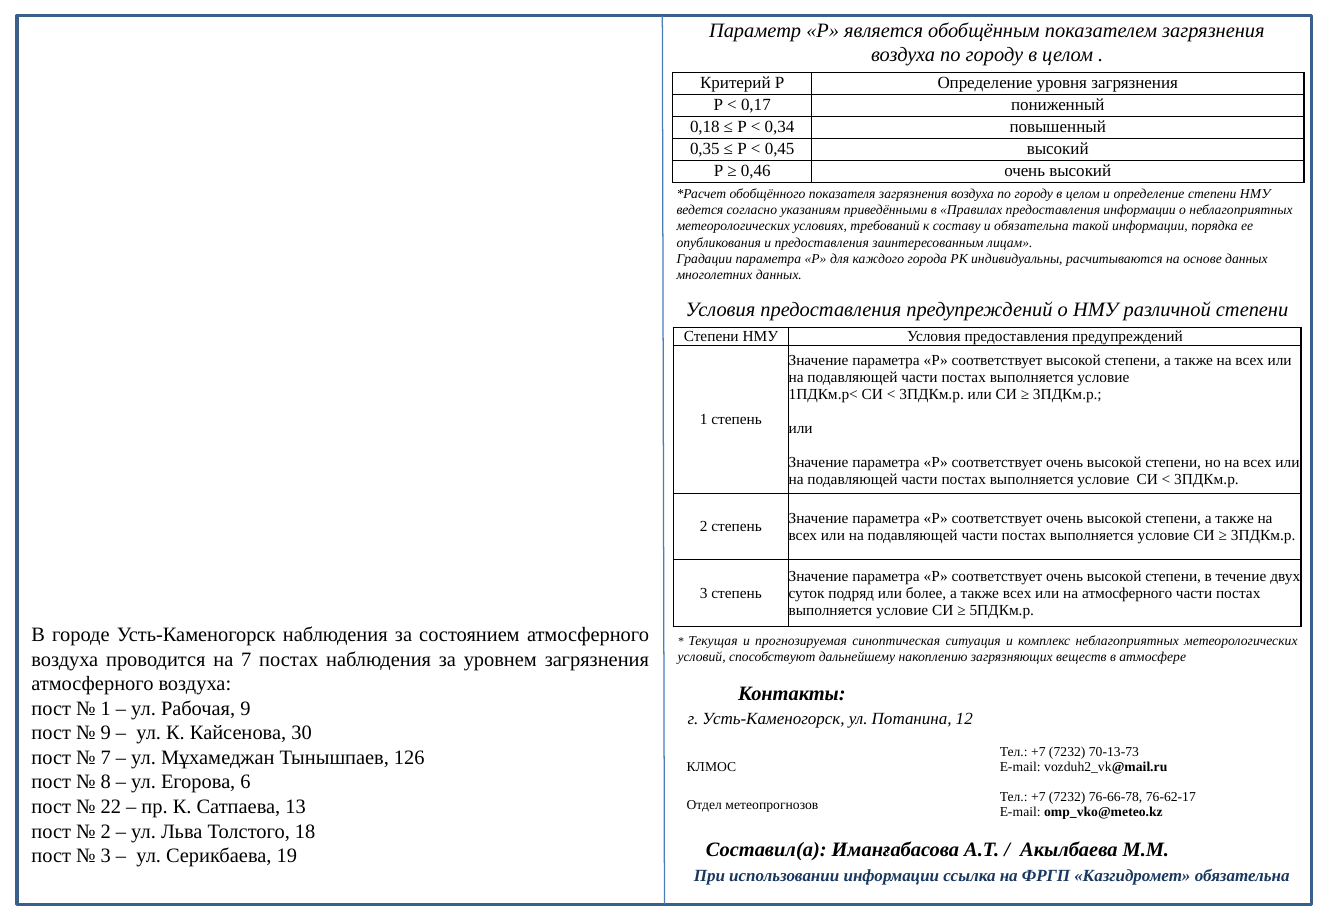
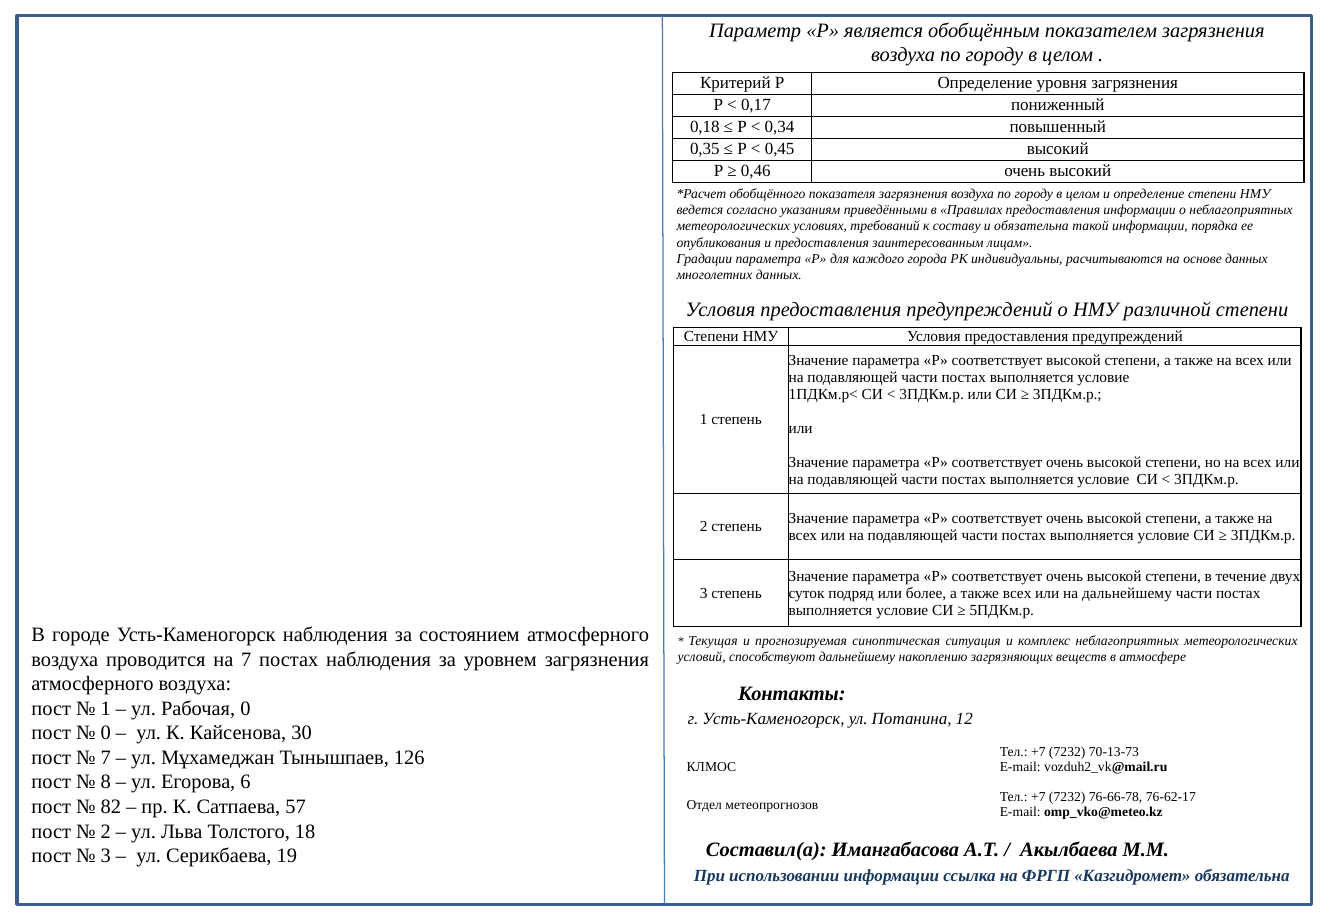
на атмосферного: атмосферного -> дальнейшему (1127, 593)
Рабочая 9: 9 -> 0 (245, 709)
9: 9 -> 0 (106, 733)
22: 22 -> 82 (111, 807)
13: 13 -> 57 (296, 807)
